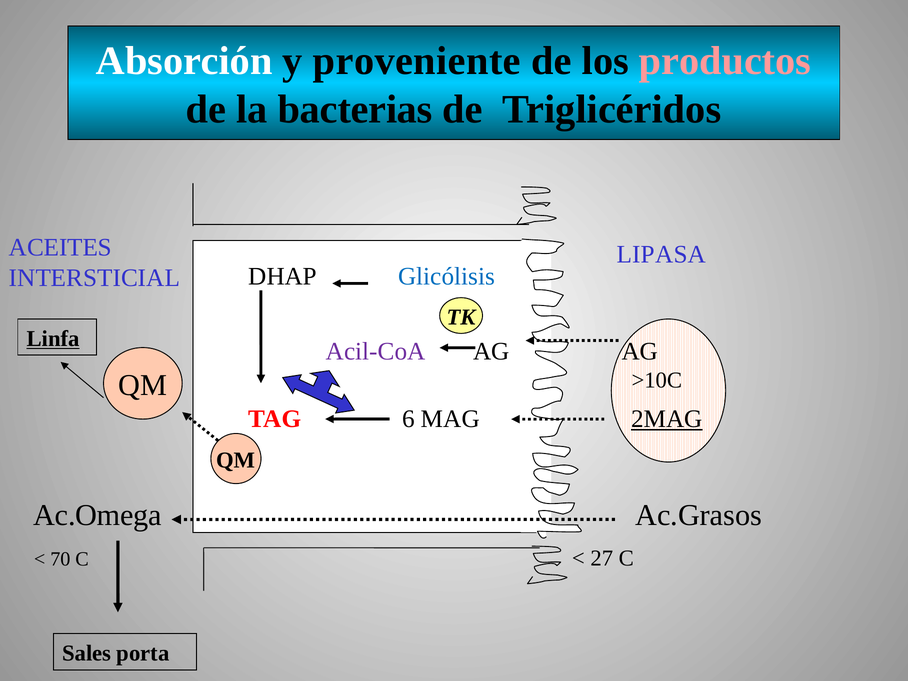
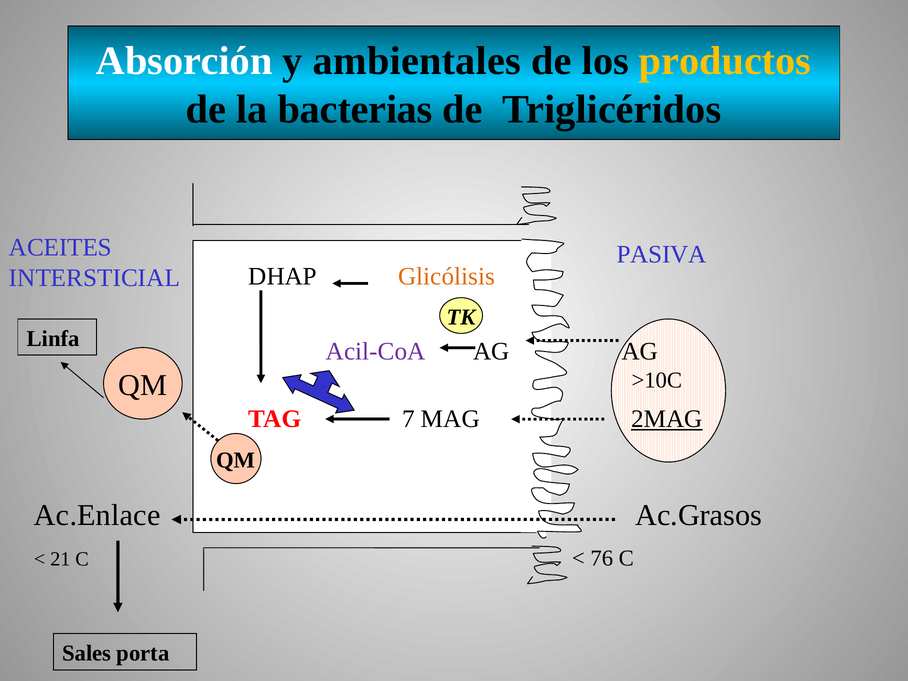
proveniente: proveniente -> ambientales (417, 61)
productos colour: pink -> yellow (725, 61)
LIPASA: LIPASA -> PASIVA (662, 255)
Glicólisis colour: blue -> orange (447, 276)
Linfa underline: present -> none (53, 339)
6: 6 -> 7 (408, 419)
Ac.Omega: Ac.Omega -> Ac.Enlace (97, 515)
70: 70 -> 21 (60, 559)
27: 27 -> 76 (602, 558)
